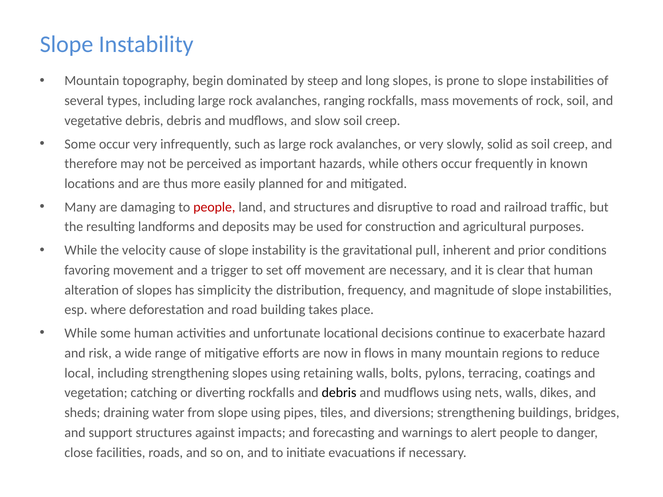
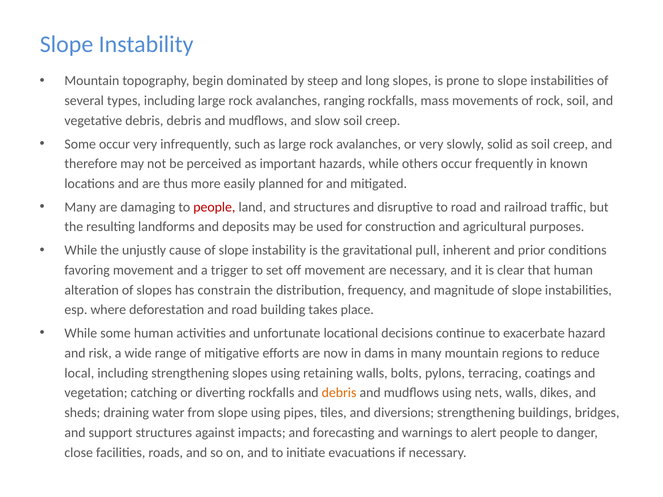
velocity: velocity -> unjustly (144, 250)
simplicity: simplicity -> constrain (224, 290)
flows: flows -> dams (379, 353)
debris colour: black -> orange (339, 393)
